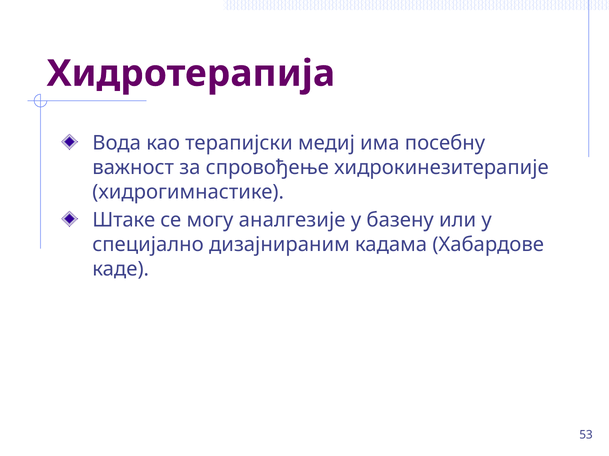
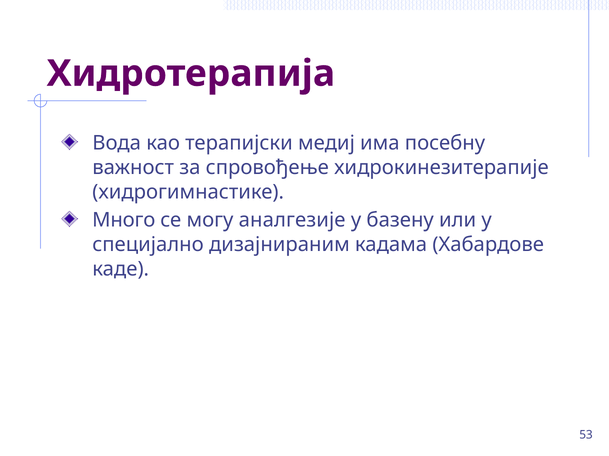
Штаке: Штаке -> Много (124, 221)
